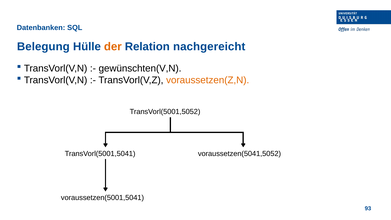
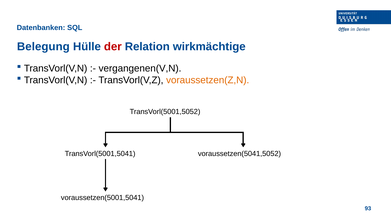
der colour: orange -> red (113, 47)
nachgereicht: nachgereicht -> wirkmächtige (209, 47)
gewünschten(V,N: gewünschten(V,N -> vergangenen(V,N (140, 68)
